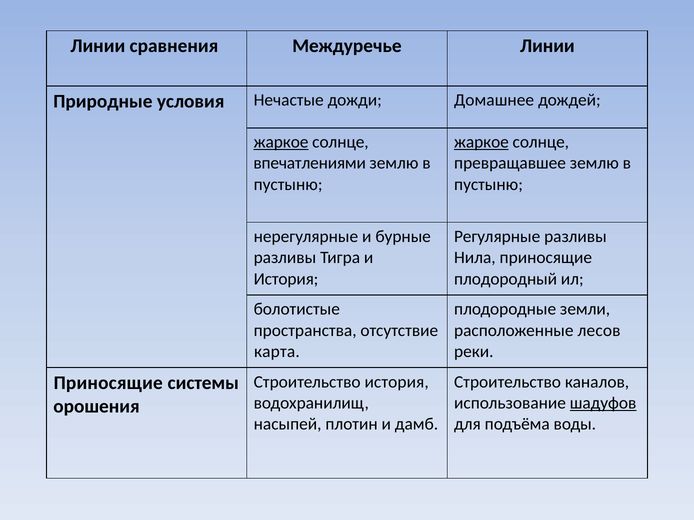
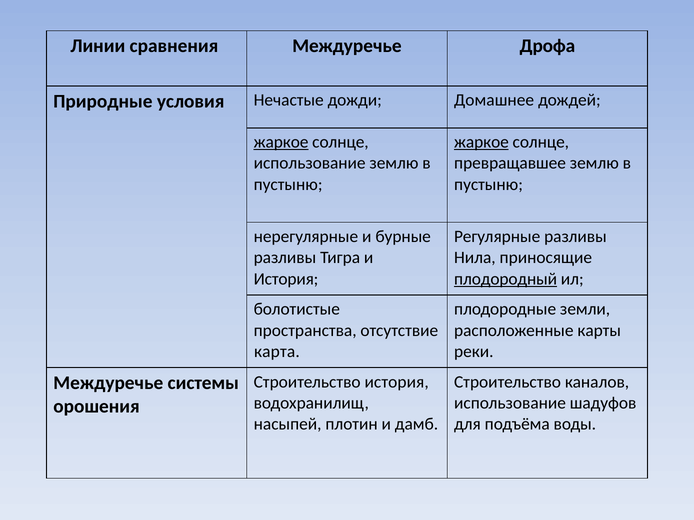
Междуречье Линии: Линии -> Дрофа (547, 46)
впечатлениями: впечатлениями -> использование (310, 163)
плодородный underline: none -> present (506, 279)
лесов: лесов -> карты (599, 331)
Приносящие: Приносящие -> Междуречье (108, 383)
шадуфов underline: present -> none (603, 403)
